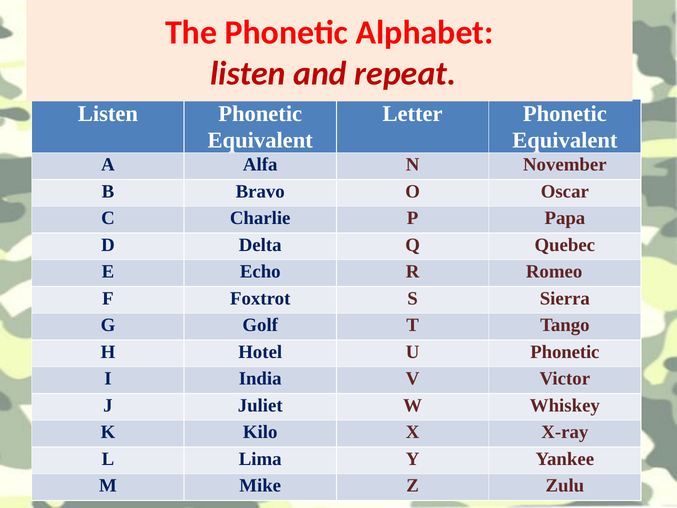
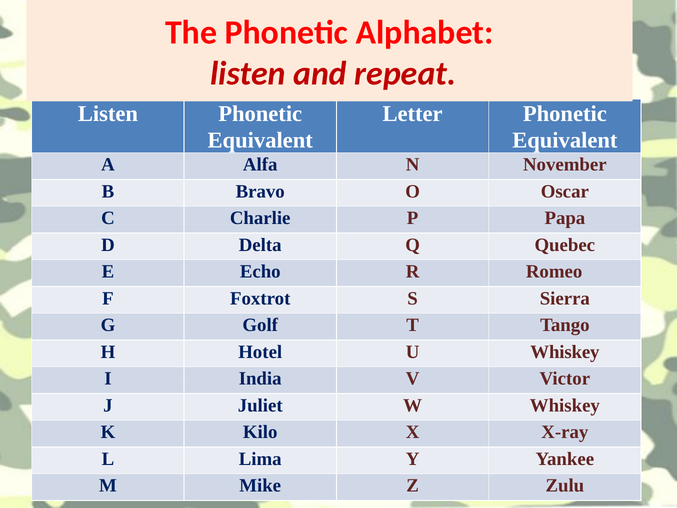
U Phonetic: Phonetic -> Whiskey (565, 352)
